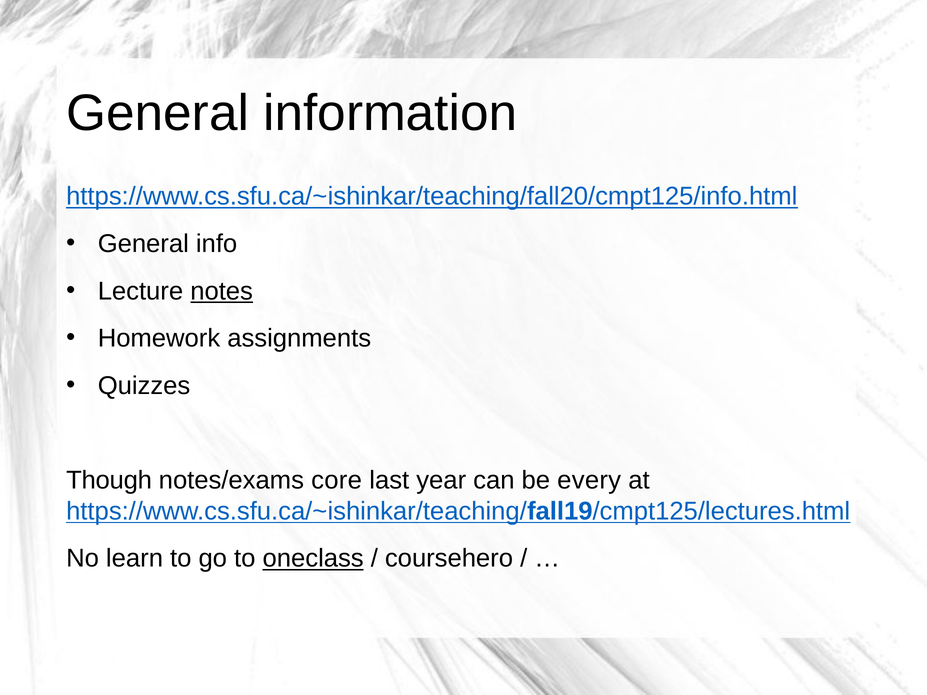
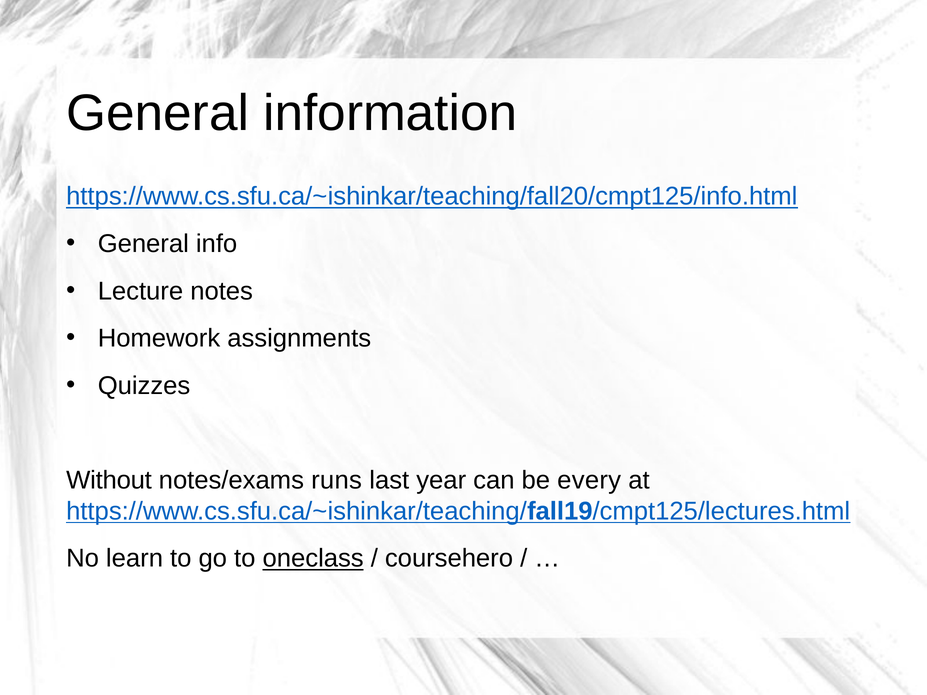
notes underline: present -> none (222, 291)
Though: Though -> Without (109, 480)
core: core -> runs (337, 480)
